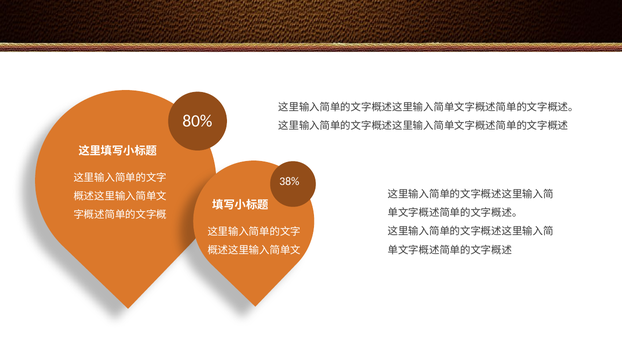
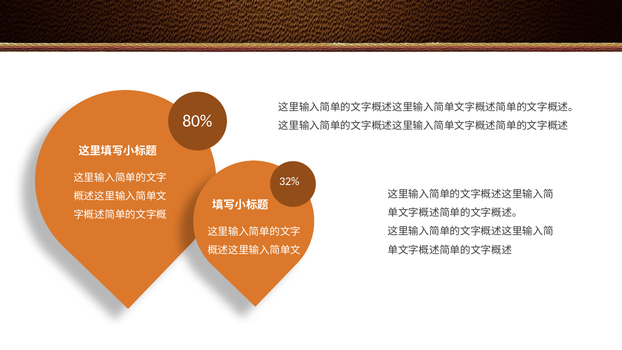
38%: 38% -> 32% (289, 181)
